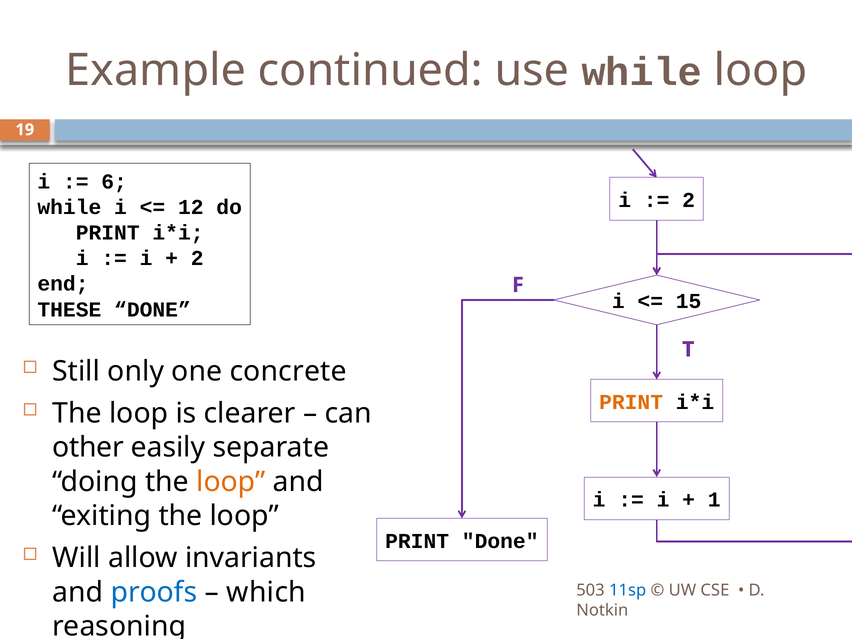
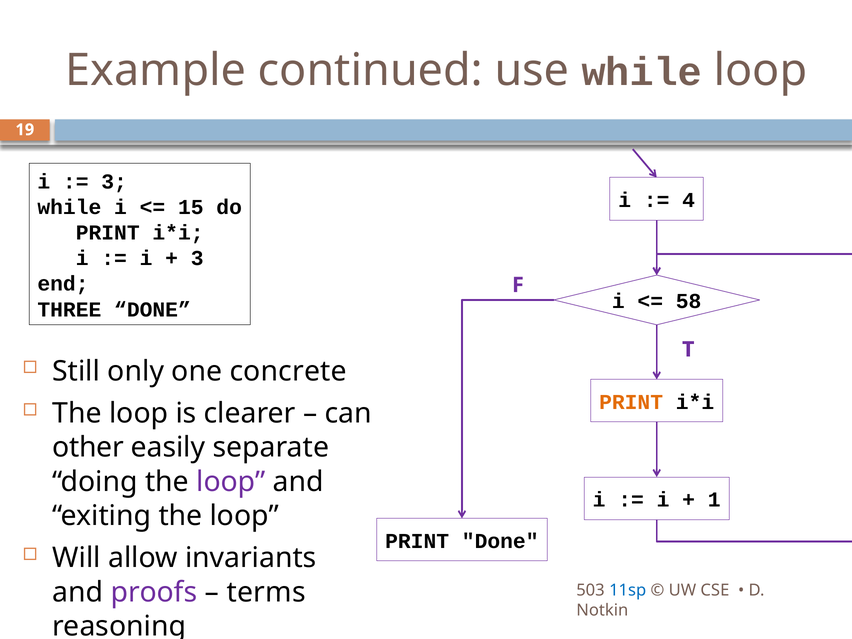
6: 6 -> 3 (114, 182)
2: 2 -> 4 (689, 200)
12: 12 -> 15 (191, 207)
2: 2 -> 3 (197, 258)
15: 15 -> 58 (689, 301)
THESE: THESE -> THREE (69, 310)
loop colour: orange -> purple (231, 482)
proofs colour: blue -> purple (154, 592)
which: which -> terms (266, 592)
